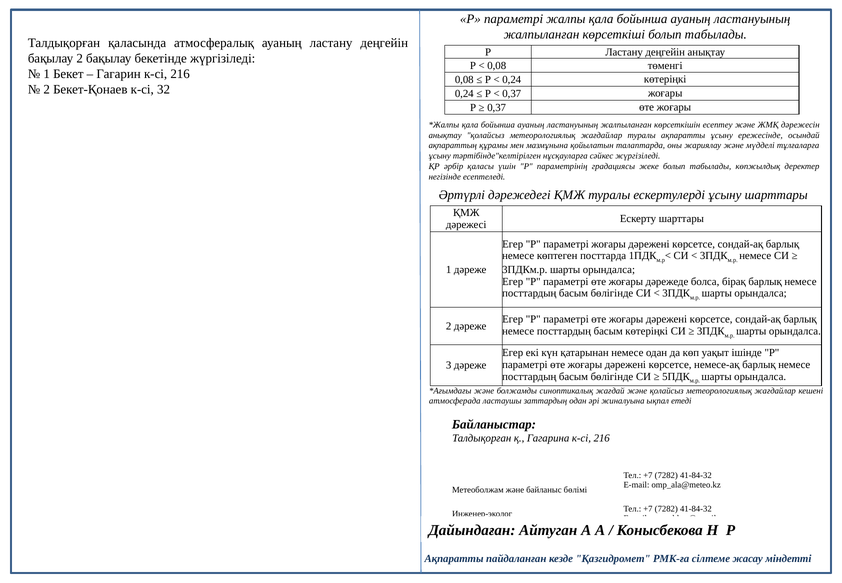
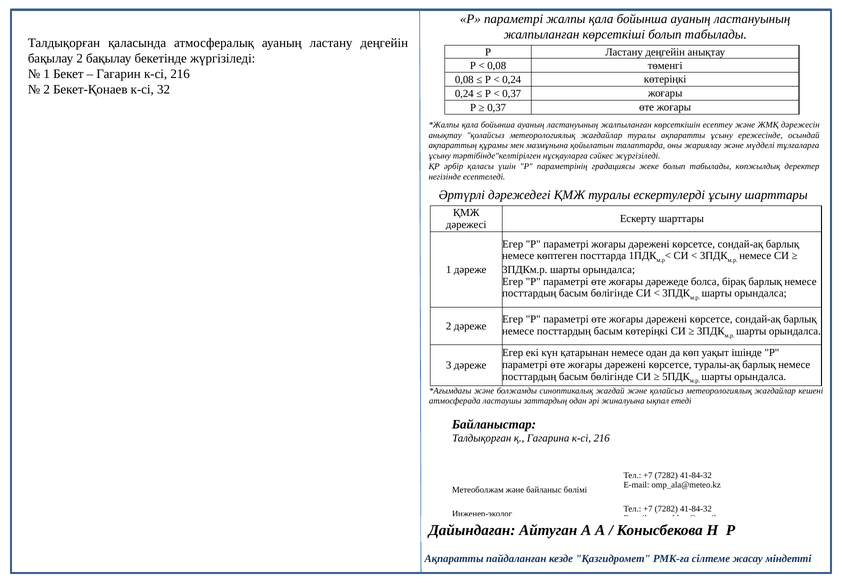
немесе-ақ: немесе-ақ -> туралы-ақ (717, 364)
